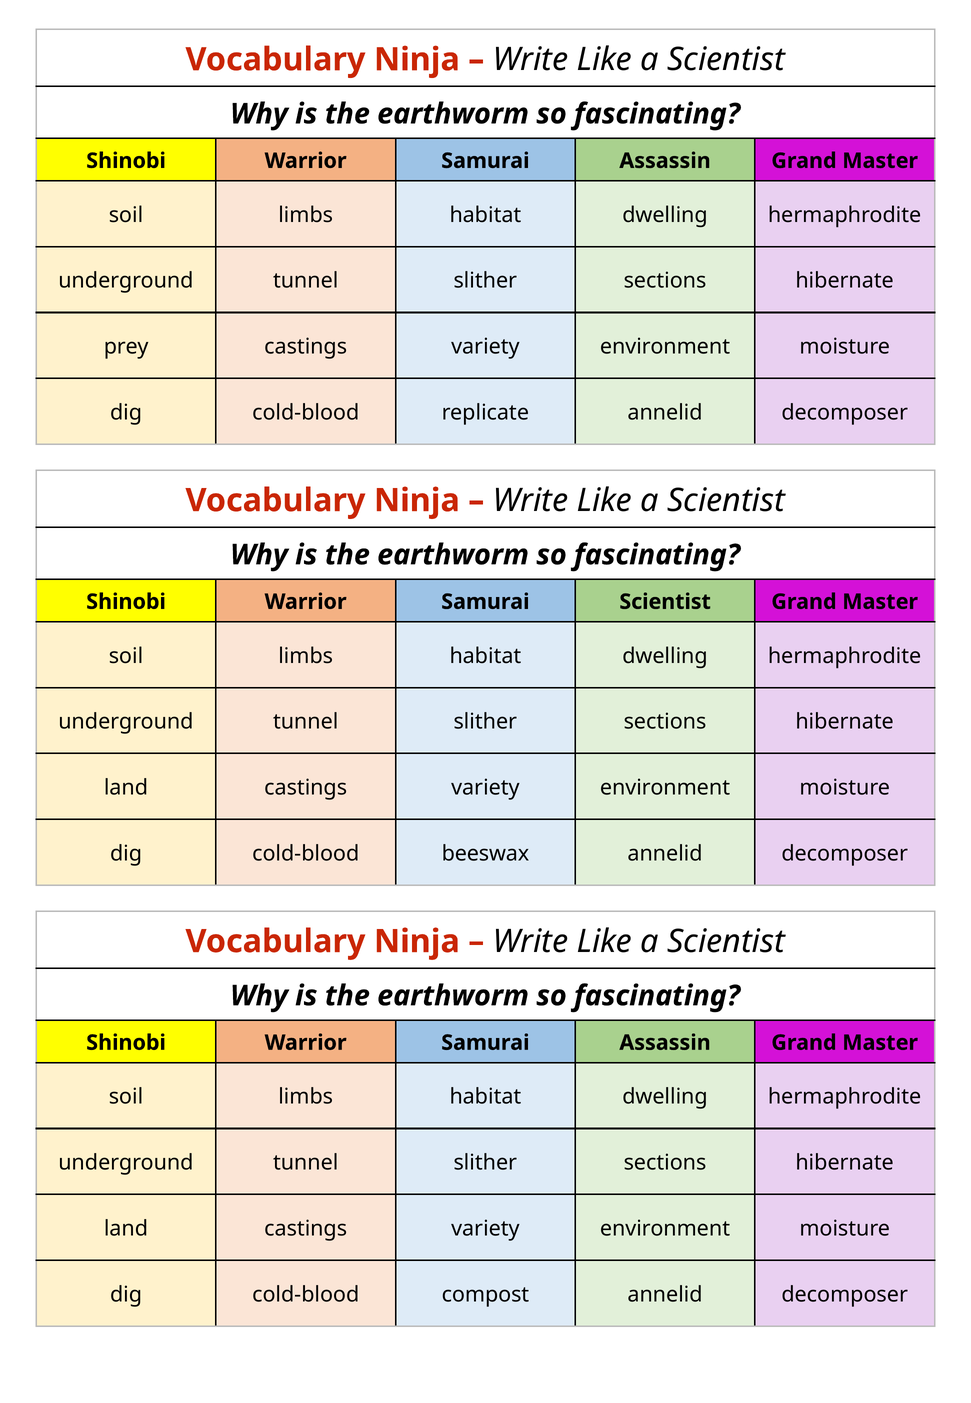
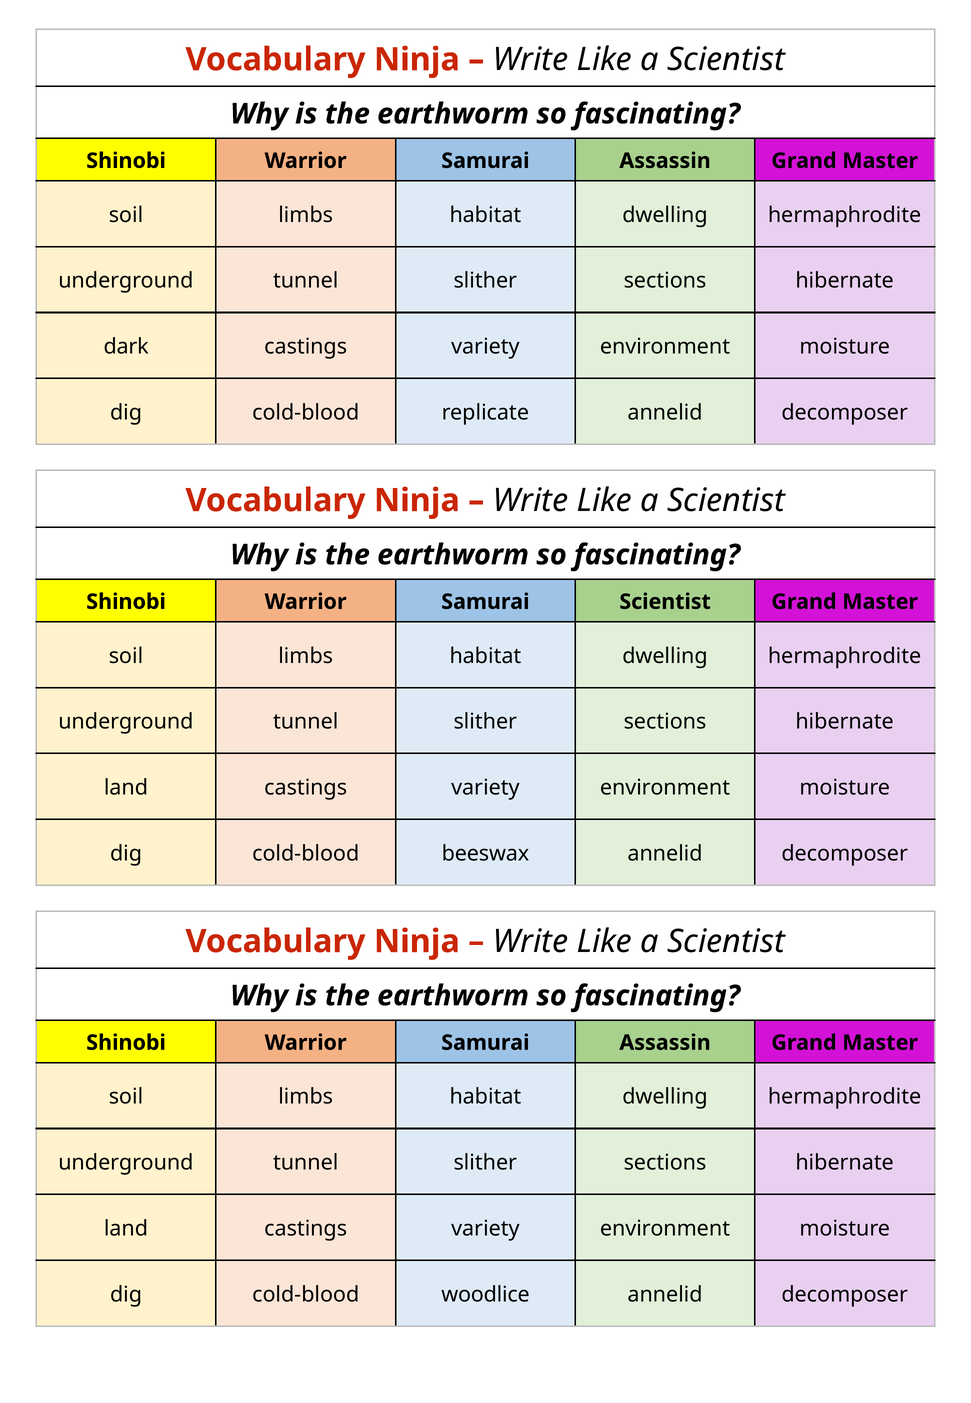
prey: prey -> dark (126, 347)
compost: compost -> woodlice (485, 1294)
